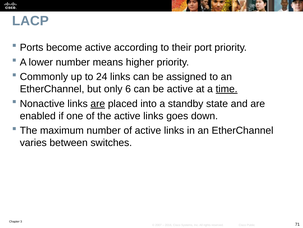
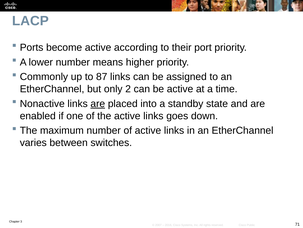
24: 24 -> 87 (102, 77)
6: 6 -> 2 (128, 89)
time underline: present -> none (227, 89)
